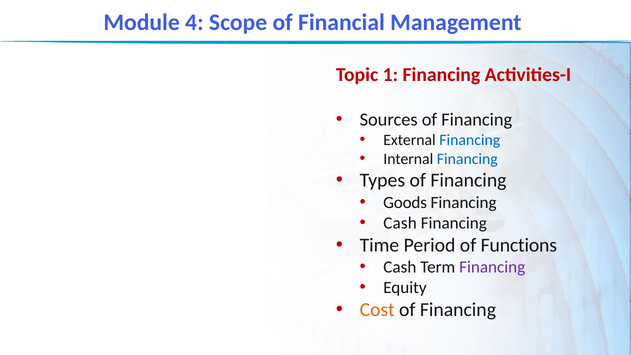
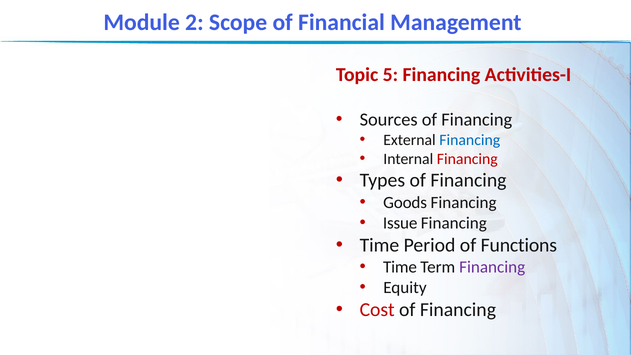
4: 4 -> 2 (194, 23)
1: 1 -> 5 (390, 75)
Financing colour: blue -> red (467, 159)
Cash: Cash -> Issue (400, 223)
Cash: Cash -> Time (400, 267)
Cost colour: orange -> red (377, 310)
